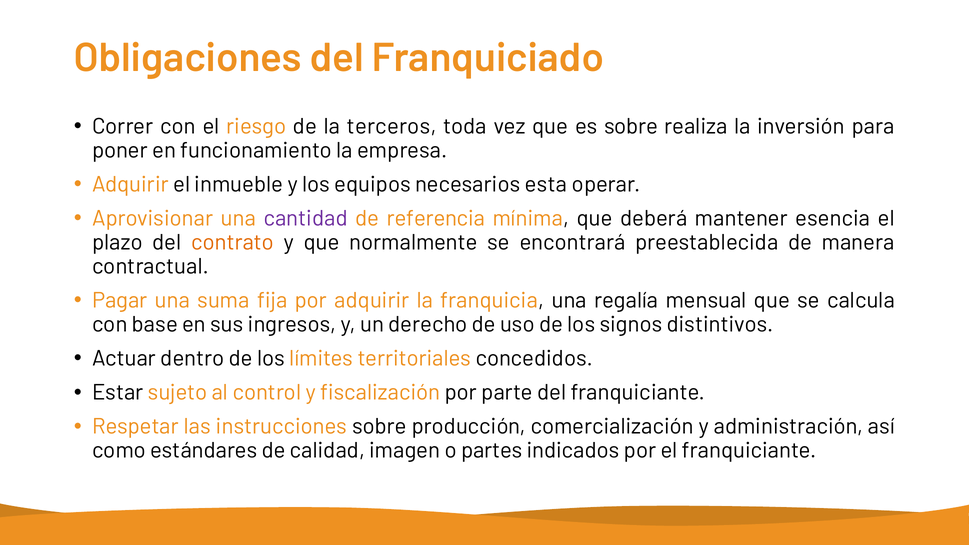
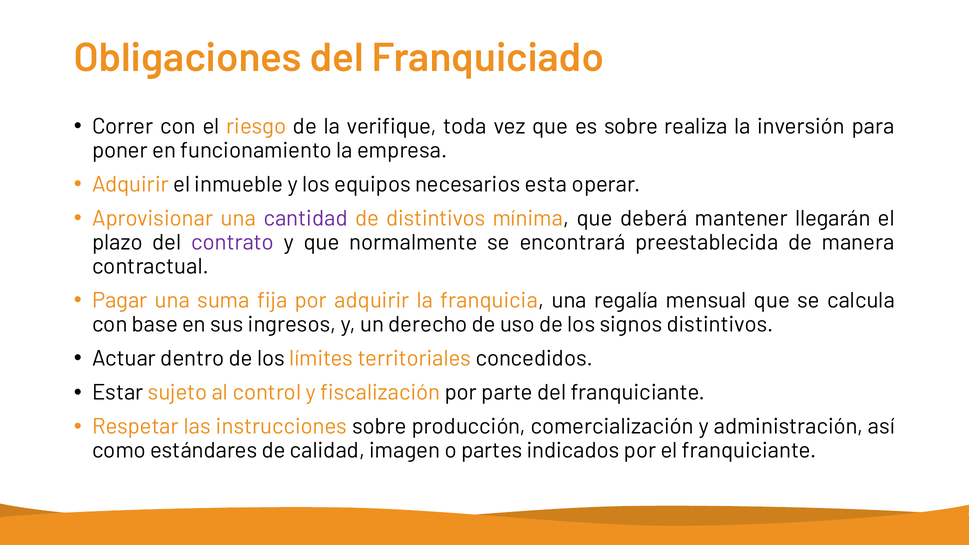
terceros: terceros -> verifique (392, 126)
de referencia: referencia -> distintivos (436, 218)
esencia: esencia -> llegarán (833, 218)
contrato colour: orange -> purple (233, 242)
